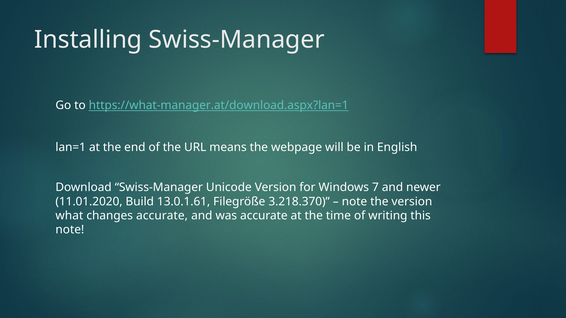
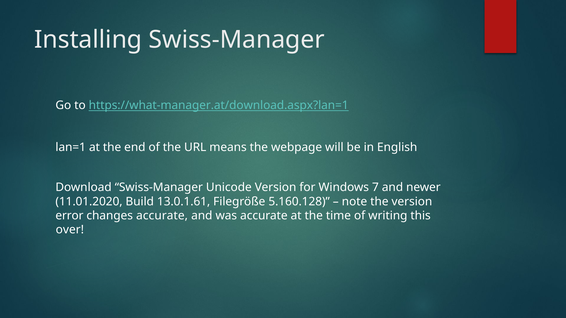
3.218.370: 3.218.370 -> 5.160.128 (299, 202)
what: what -> error (69, 216)
note: note -> over (70, 230)
